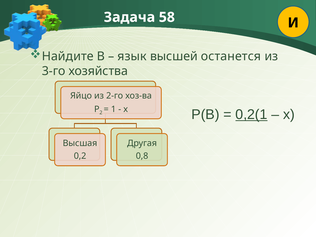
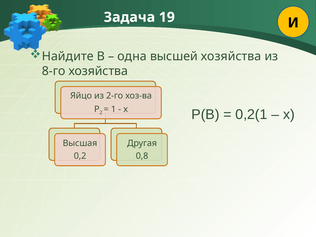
58: 58 -> 19 (167, 17)
язык: язык -> одна (132, 56)
высшей останется: останется -> хозяйства (231, 56)
3-го: 3-го -> 8-го (54, 71)
0,2(1 underline: present -> none (251, 115)
